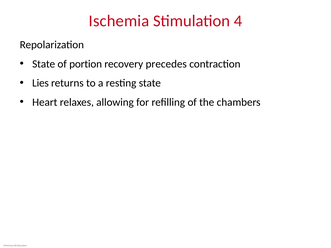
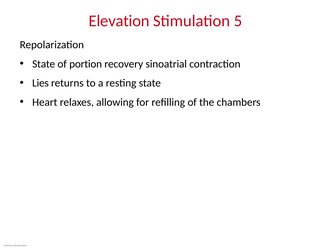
Ischemia: Ischemia -> Elevation (119, 21)
4: 4 -> 5 (238, 21)
precedes: precedes -> sinoatrial (166, 64)
